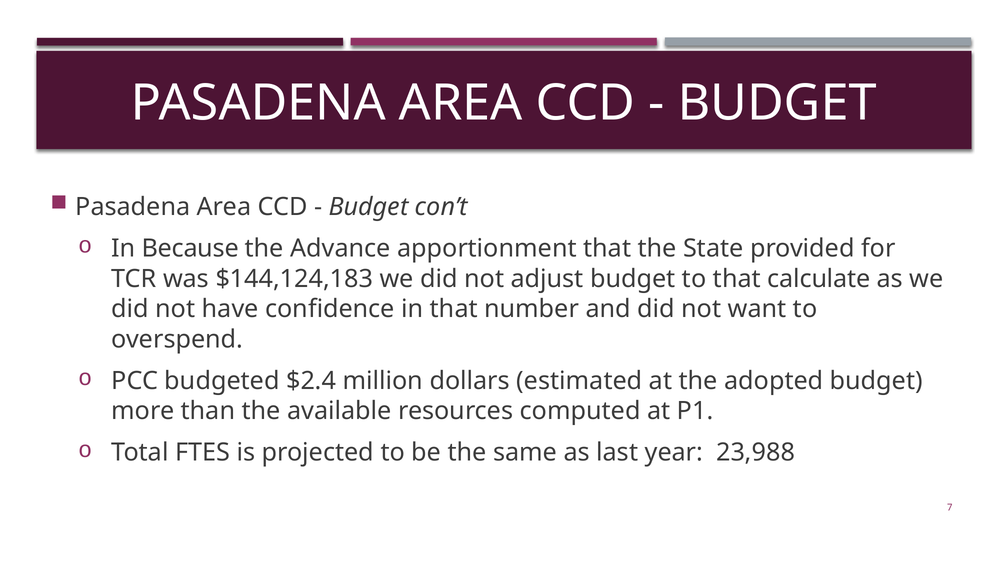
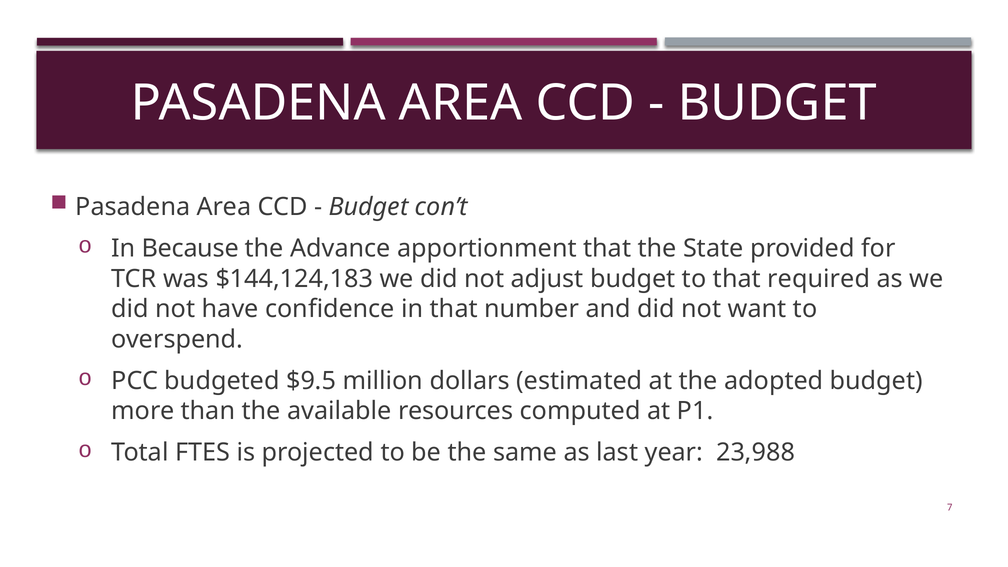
calculate: calculate -> required (819, 279)
$2.4: $2.4 -> $9.5 (311, 381)
